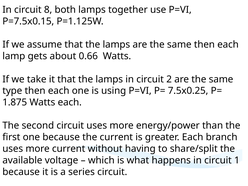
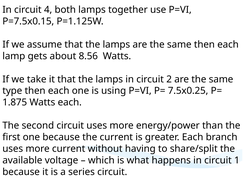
8: 8 -> 4 (48, 10)
0.66: 0.66 -> 8.56 (88, 56)
